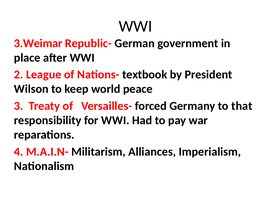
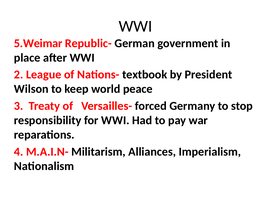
3.Weimar: 3.Weimar -> 5.Weimar (38, 43)
that: that -> stop (242, 106)
